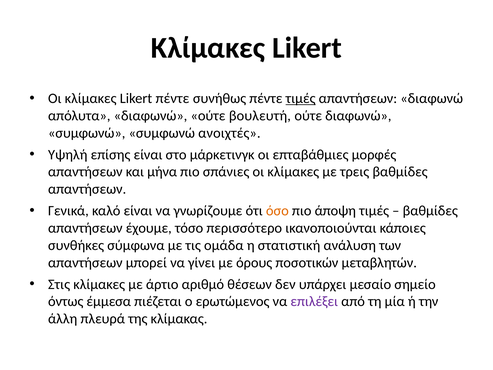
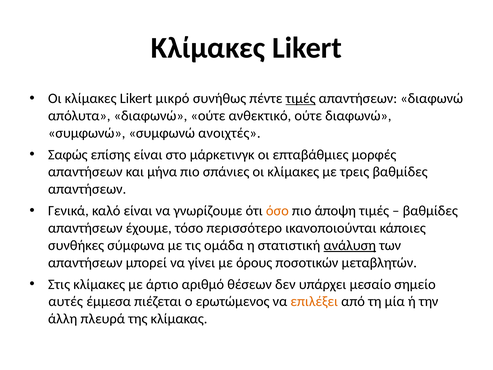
Likert πέντε: πέντε -> μικρό (172, 98)
βουλευτή: βουλευτή -> ανθεκτικό (260, 116)
Υψηλή: Υψηλή -> Σαφώς (68, 155)
ανάλυση underline: none -> present (350, 245)
όντως: όντως -> αυτές (66, 301)
επιλέξει colour: purple -> orange (314, 301)
